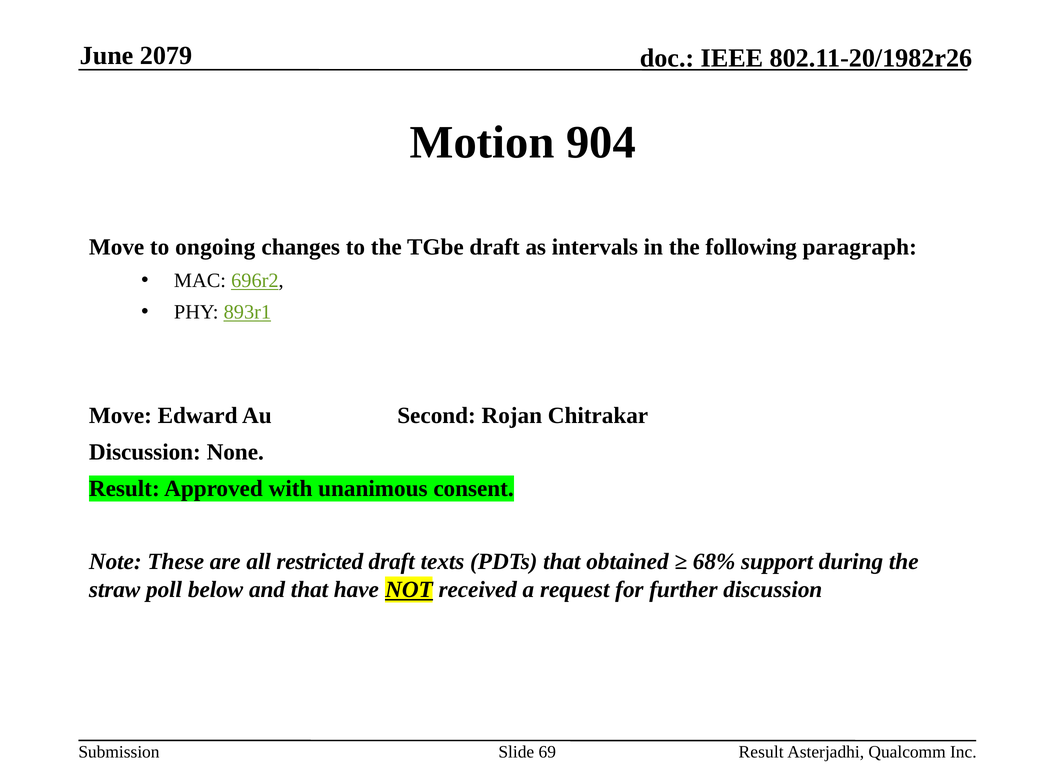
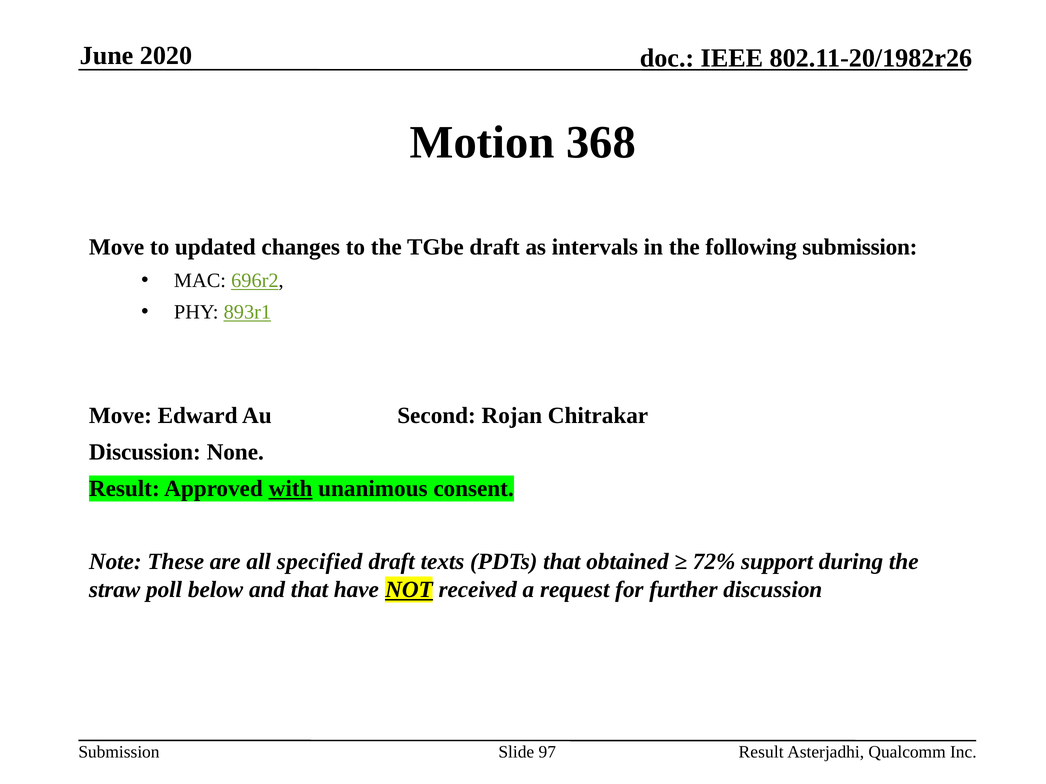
2079: 2079 -> 2020 (166, 55)
904: 904 -> 368 (601, 143)
ongoing: ongoing -> updated (215, 247)
following paragraph: paragraph -> submission (860, 247)
with underline: none -> present (291, 489)
restricted: restricted -> specified (320, 562)
68%: 68% -> 72% (714, 562)
69: 69 -> 97 (547, 752)
